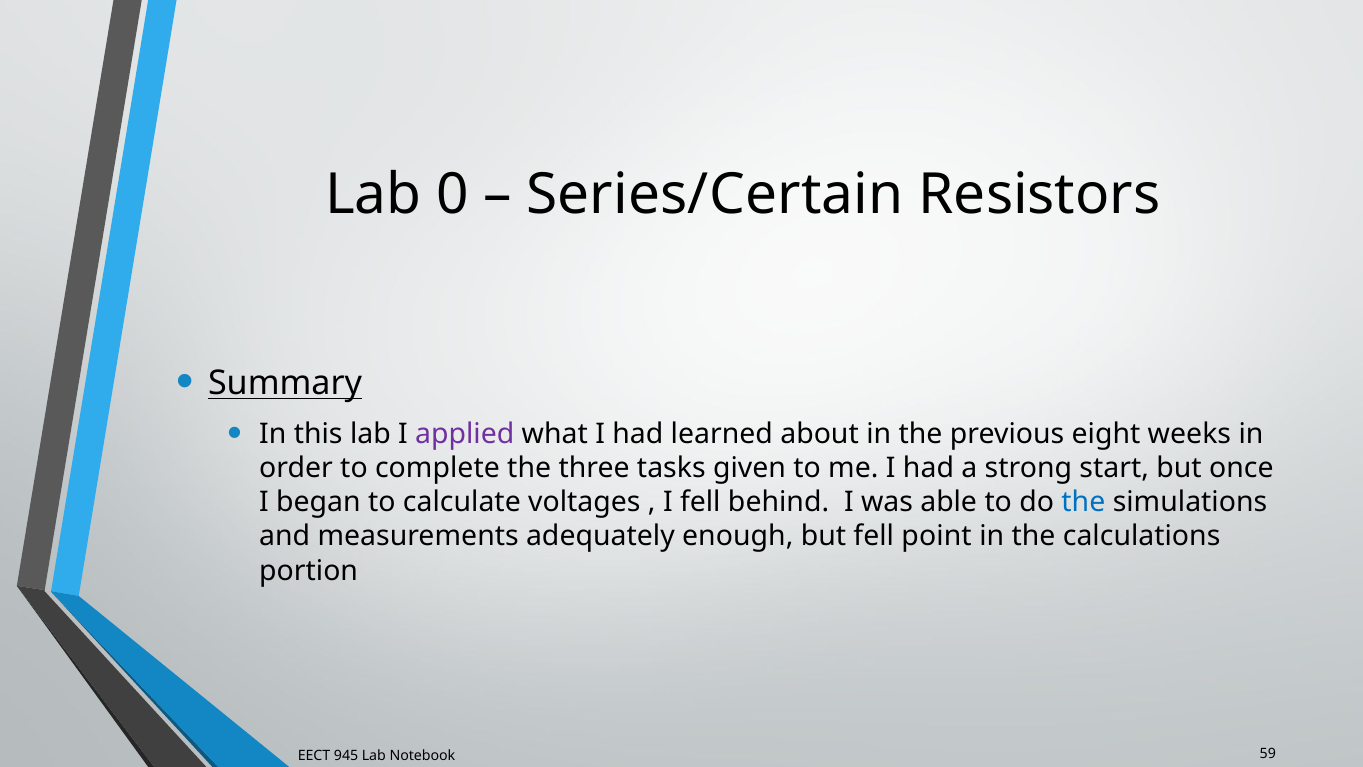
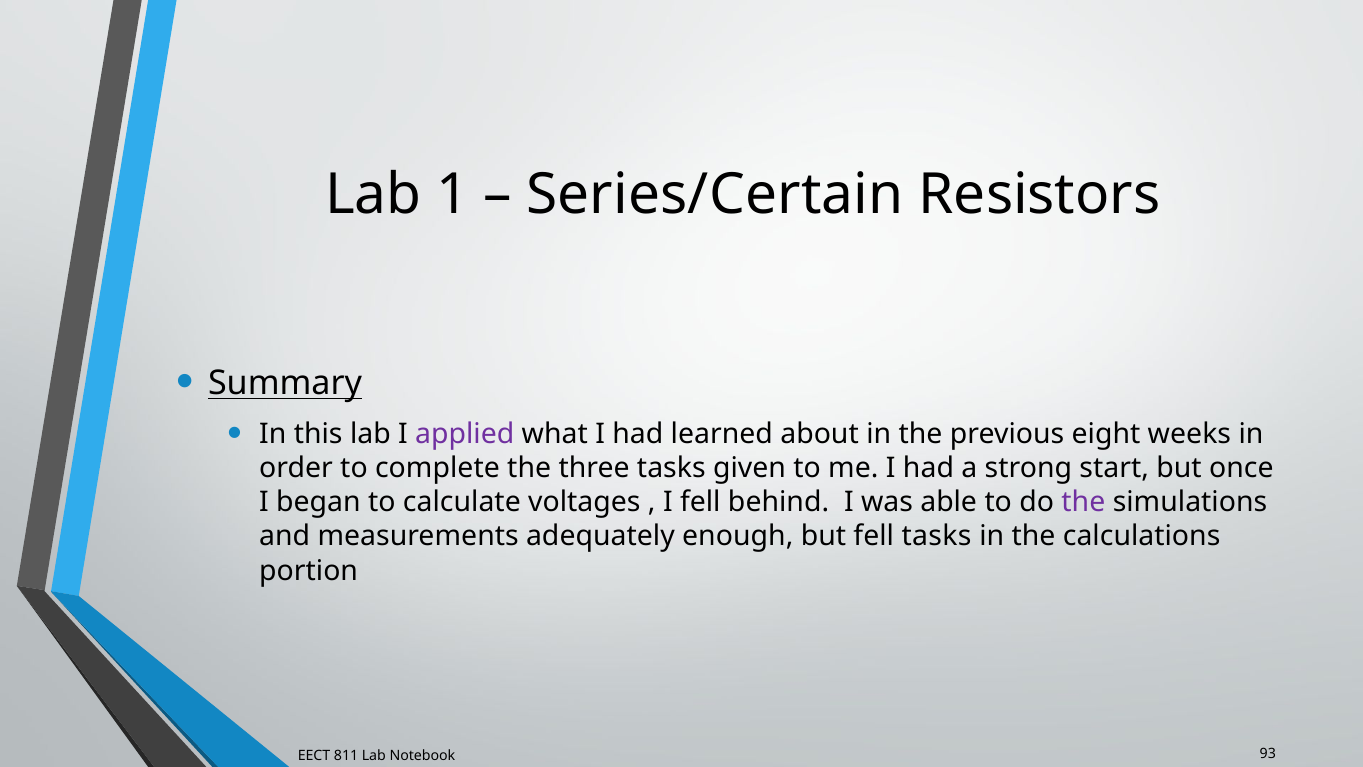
0: 0 -> 1 (453, 195)
the colour: blue -> purple (1083, 502)
fell point: point -> tasks (937, 536)
945: 945 -> 811 (346, 756)
59: 59 -> 93 (1268, 754)
